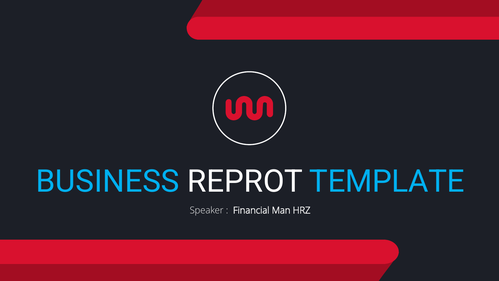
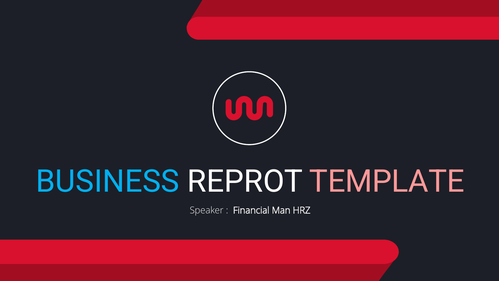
TEMPLATE colour: light blue -> pink (387, 181)
